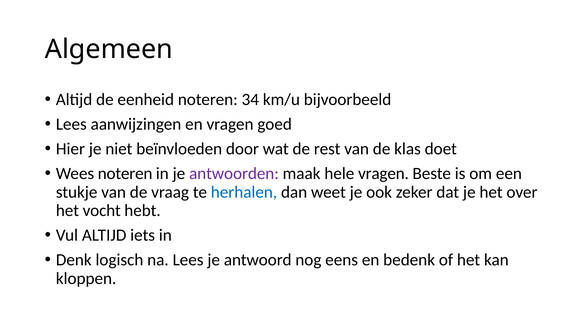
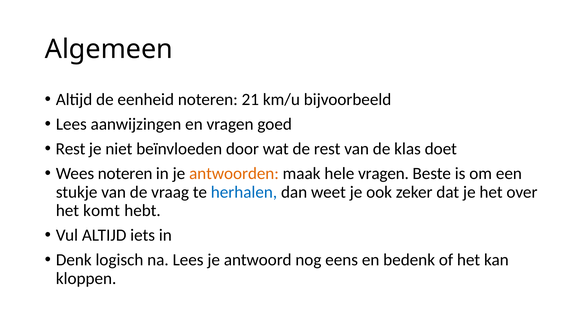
34: 34 -> 21 (250, 99)
Hier: Hier -> Rest (71, 149)
antwoorden colour: purple -> orange (234, 173)
vocht: vocht -> komt (102, 210)
